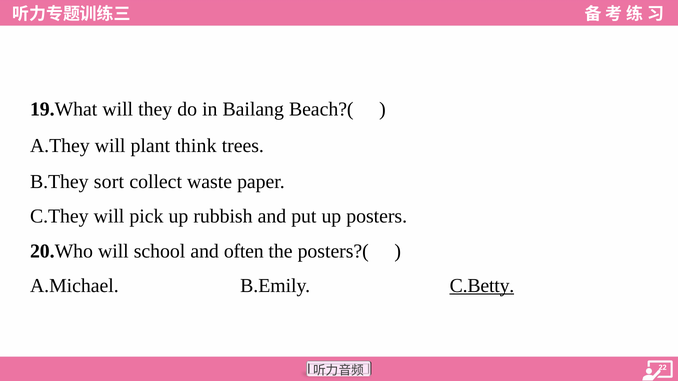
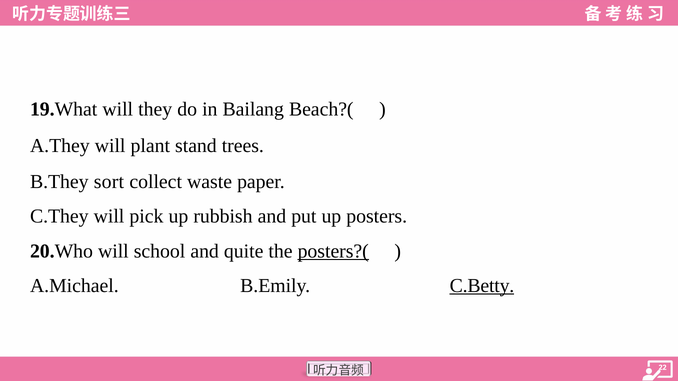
think: think -> stand (196, 146)
often: often -> quite (244, 251)
posters?( underline: none -> present (333, 251)
